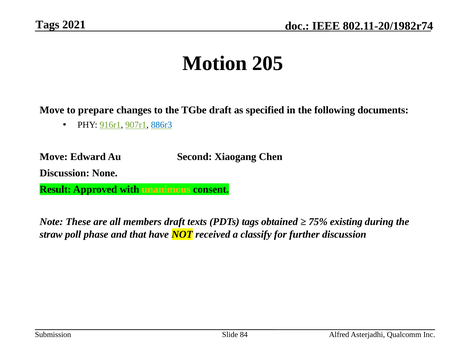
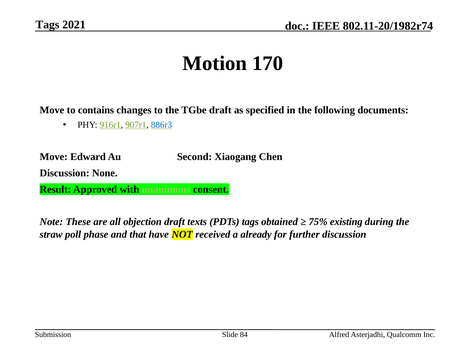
205: 205 -> 170 (268, 64)
prepare: prepare -> contains (96, 110)
unanimous colour: yellow -> light green (166, 190)
members: members -> objection (142, 222)
classify: classify -> already (256, 235)
